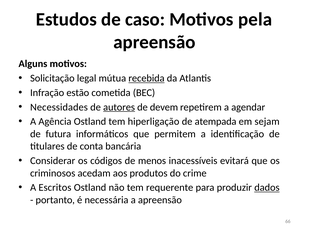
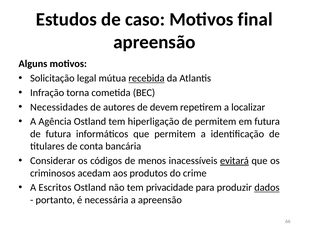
pela: pela -> final (255, 19)
estão: estão -> torna (78, 93)
autores underline: present -> none (119, 107)
agendar: agendar -> localizar (248, 107)
de atempada: atempada -> permitem (216, 121)
em sejam: sejam -> futura (267, 121)
evitará underline: none -> present (234, 161)
requerente: requerente -> privacidade (170, 187)
